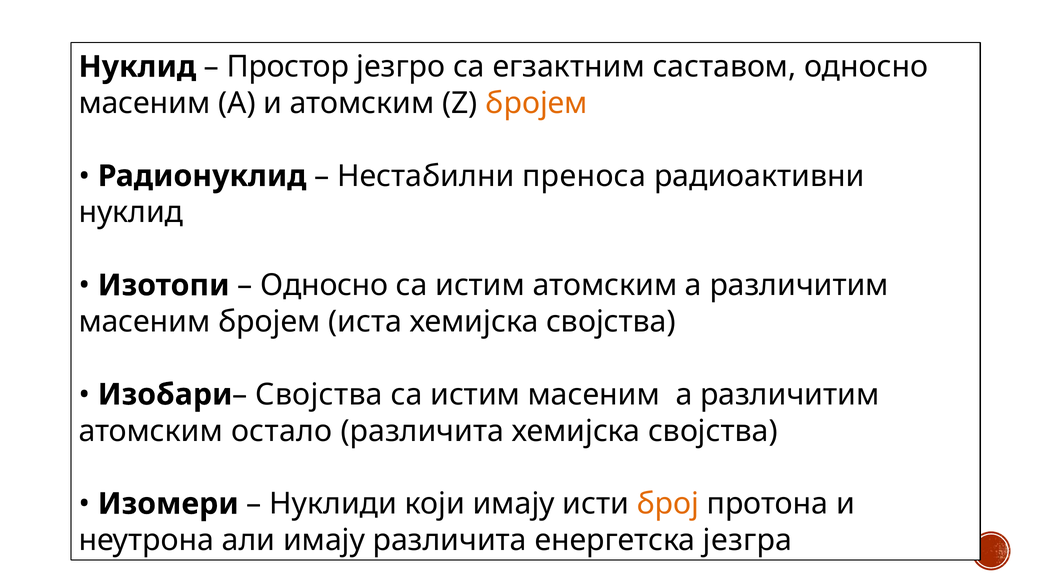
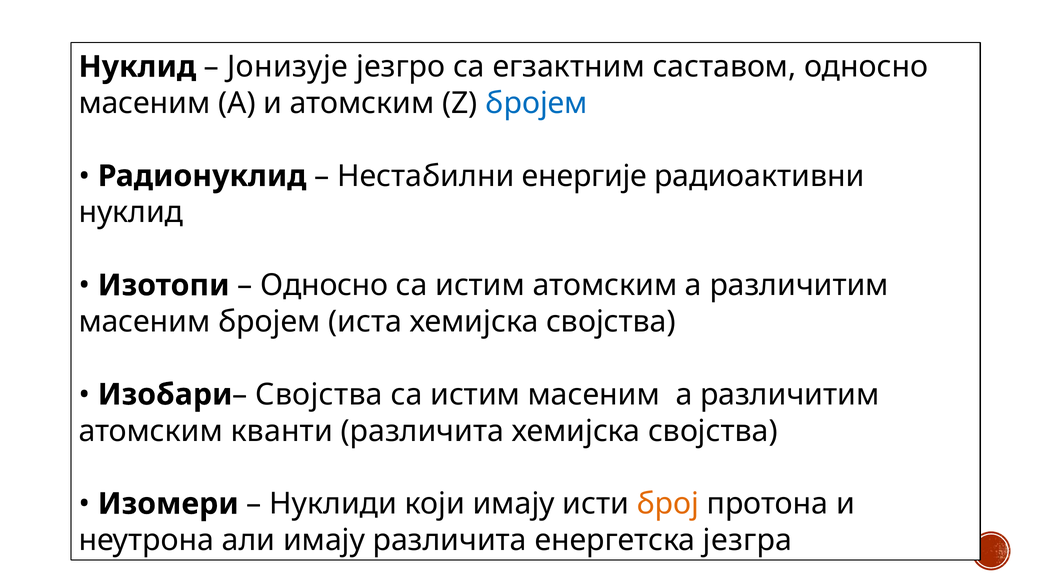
Простор: Простор -> Јонизује (288, 67)
бројем colour: orange -> blue (537, 103)
преноса: преноса -> енергије (584, 176)
остало: остало -> кванти (282, 431)
